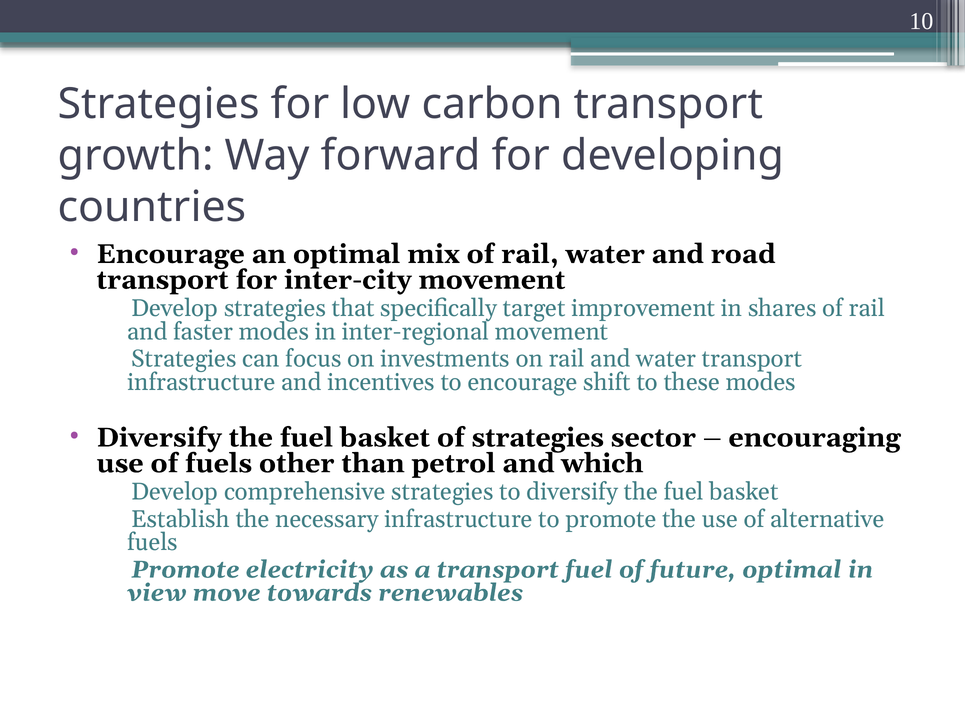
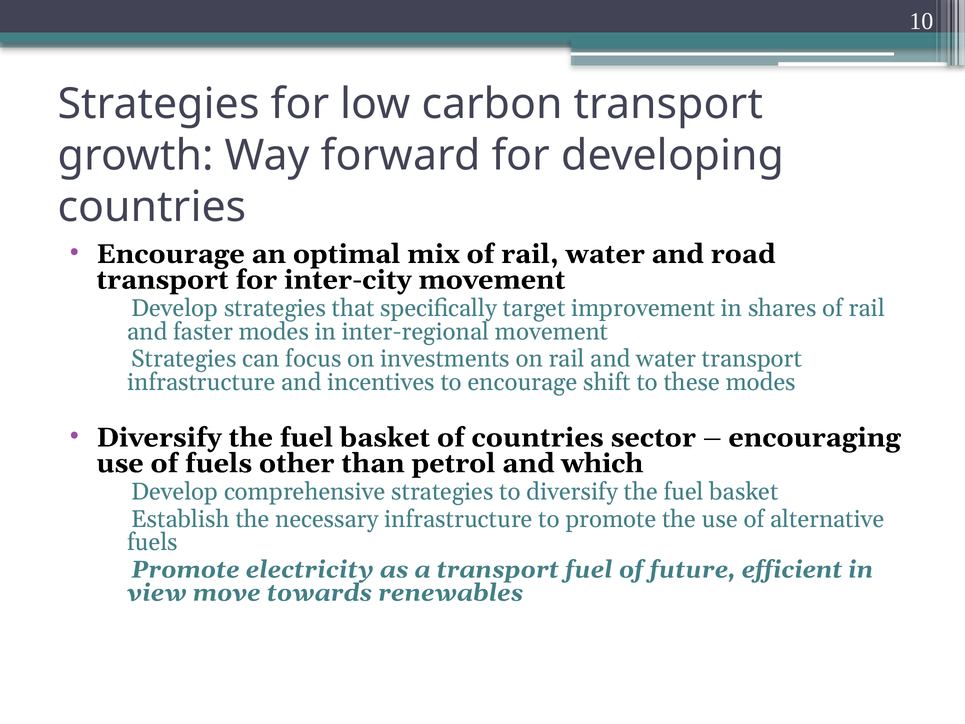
of strategies: strategies -> countries (538, 437)
future optimal: optimal -> efficient (792, 569)
